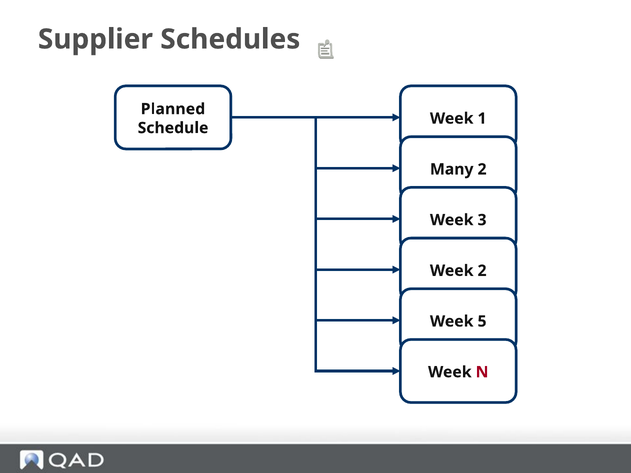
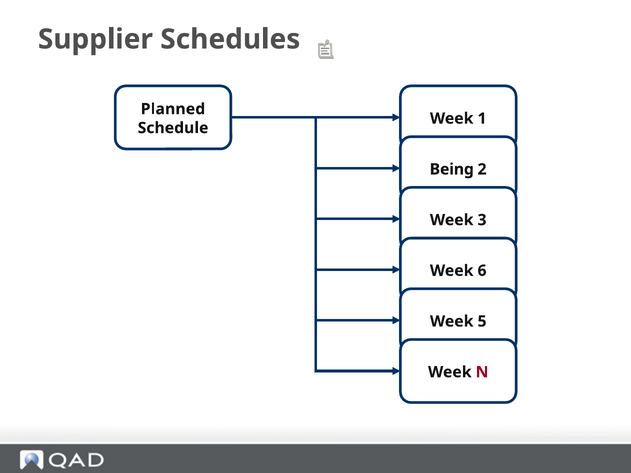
Many: Many -> Being (452, 169)
Week 2: 2 -> 6 (482, 271)
